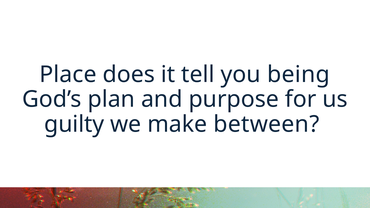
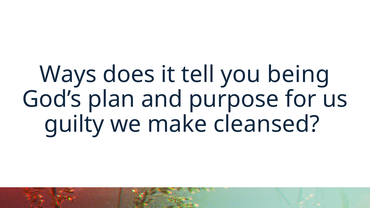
Place: Place -> Ways (68, 74)
between: between -> cleansed (266, 124)
